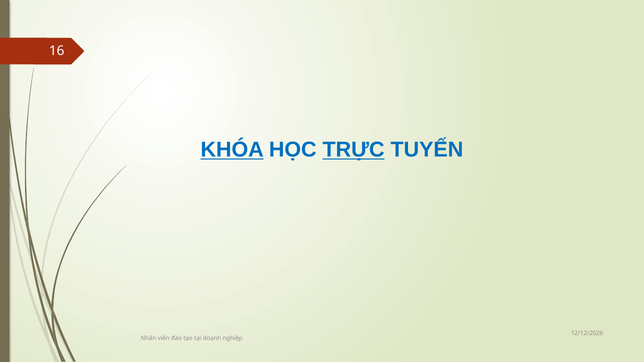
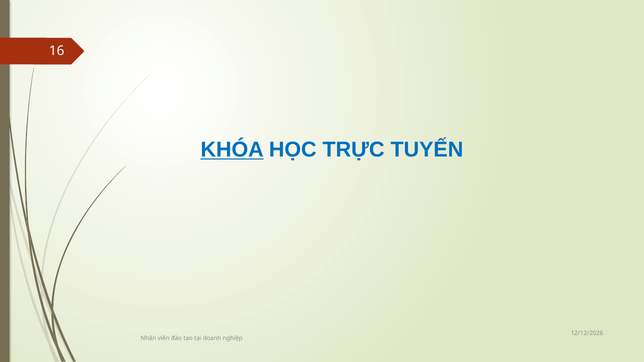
TRỰC underline: present -> none (354, 150)
